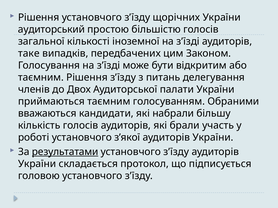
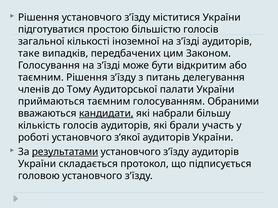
щорічних: щорічних -> міститися (176, 17)
аудиторський: аудиторський -> підготуватися (51, 29)
Двох: Двох -> Тому (79, 90)
кандидати underline: none -> present (106, 114)
